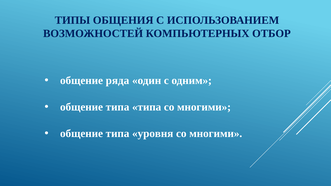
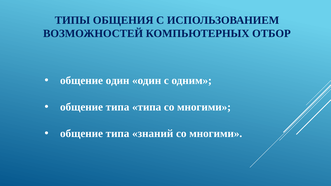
общение ряда: ряда -> один (118, 81)
уровня: уровня -> знаний (153, 134)
